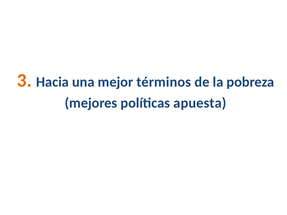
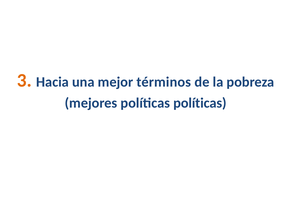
políticas apuesta: apuesta -> políticas (200, 103)
